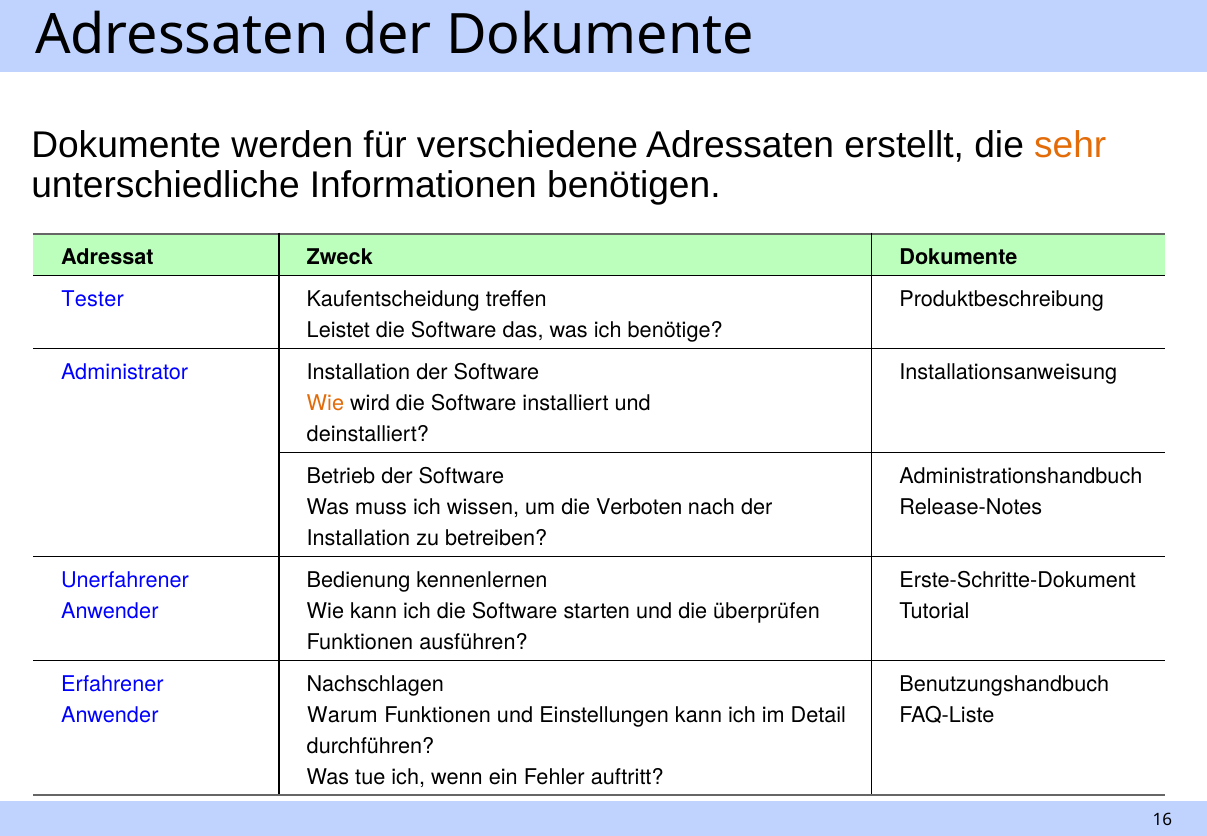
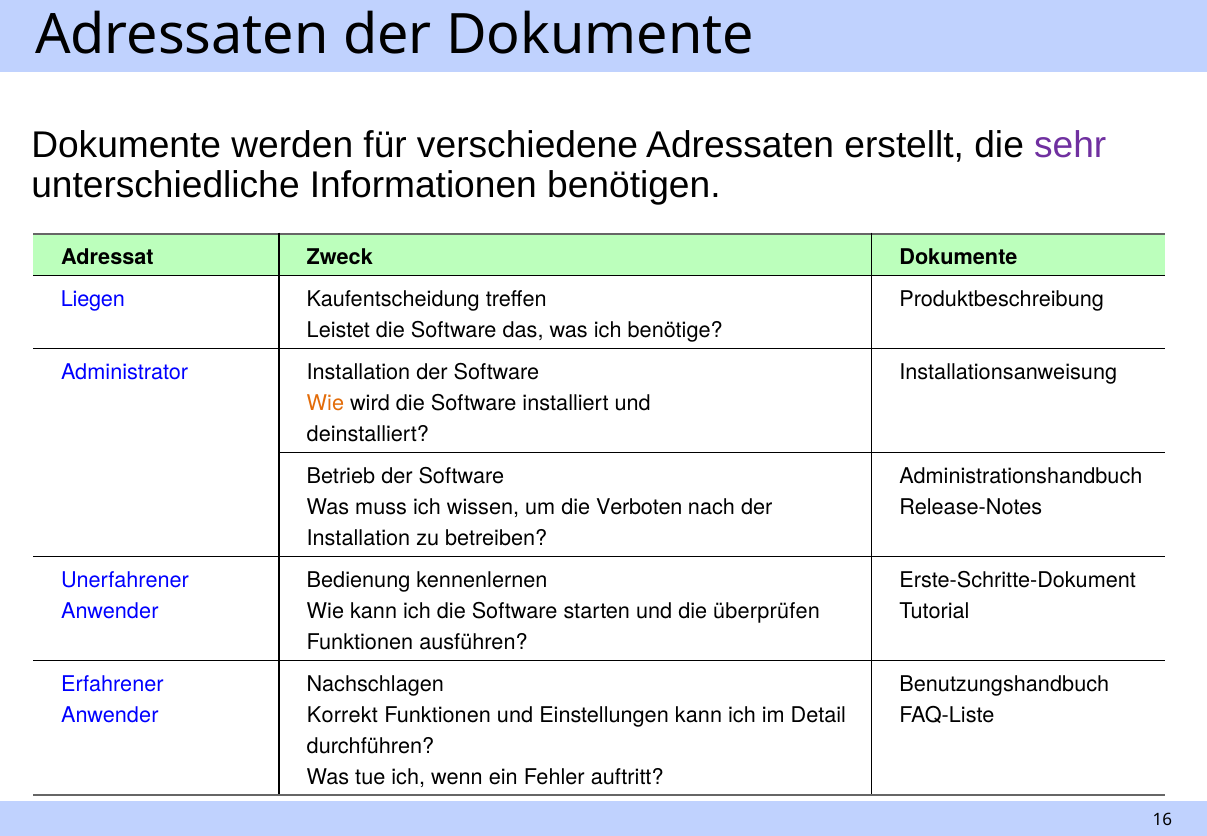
sehr colour: orange -> purple (1070, 145)
Tester: Tester -> Liegen (93, 299)
Warum: Warum -> Korrekt (342, 715)
